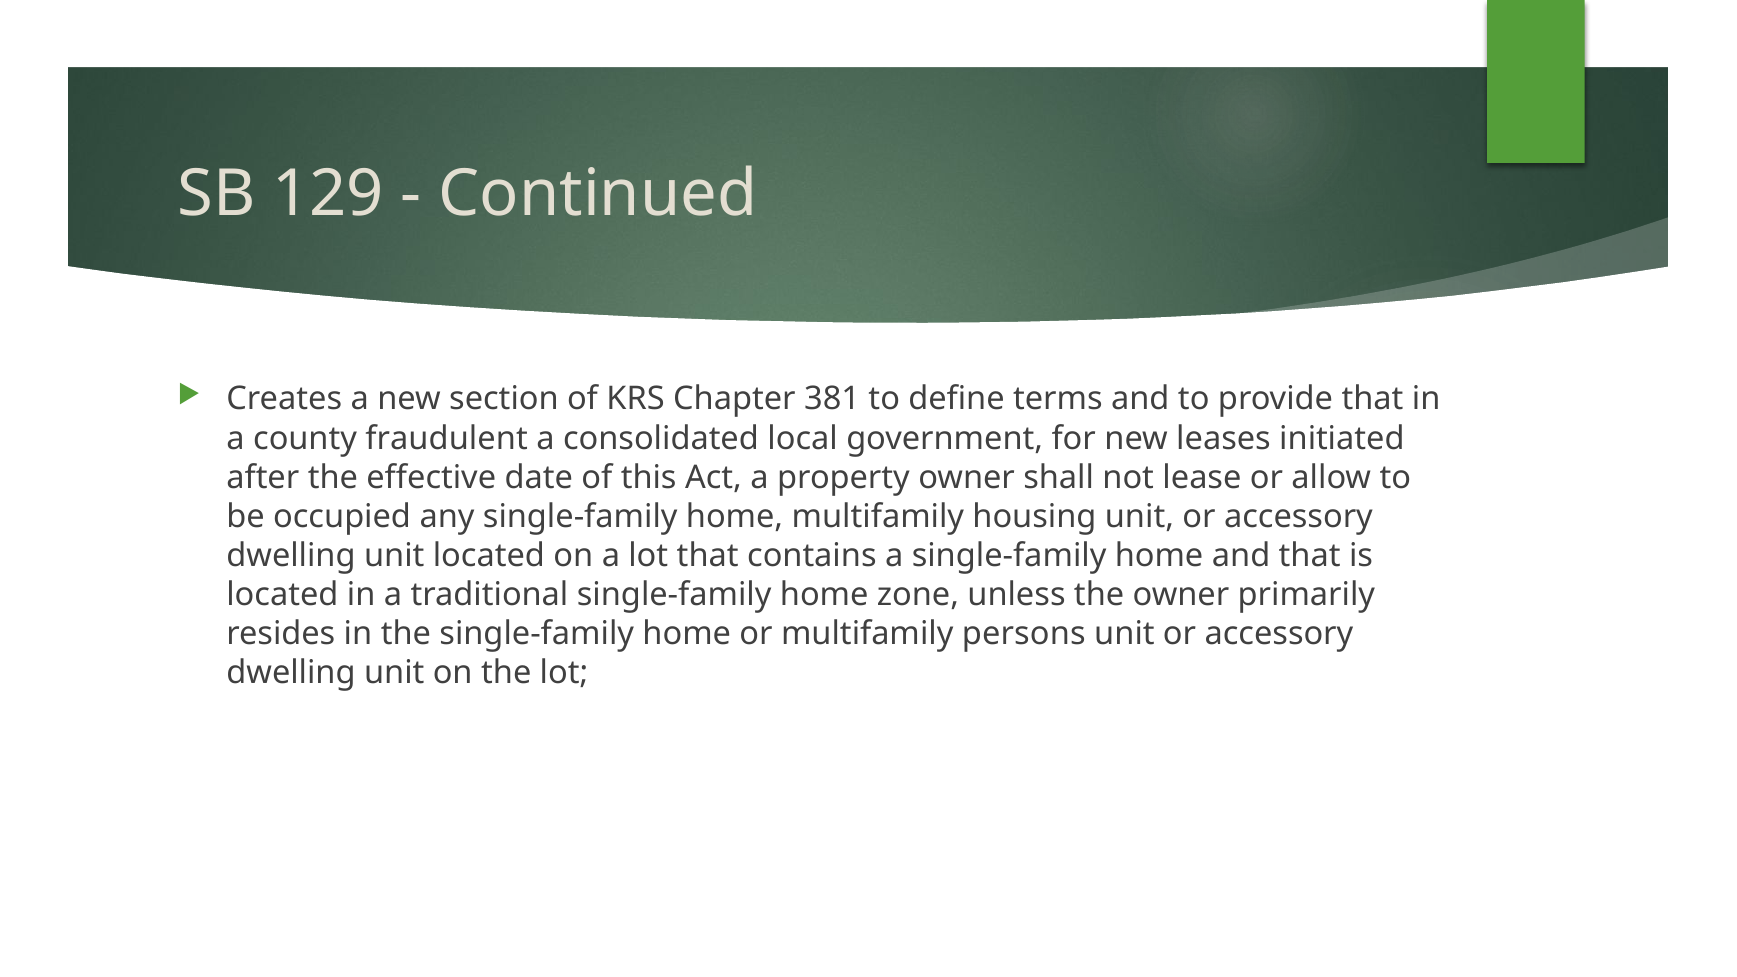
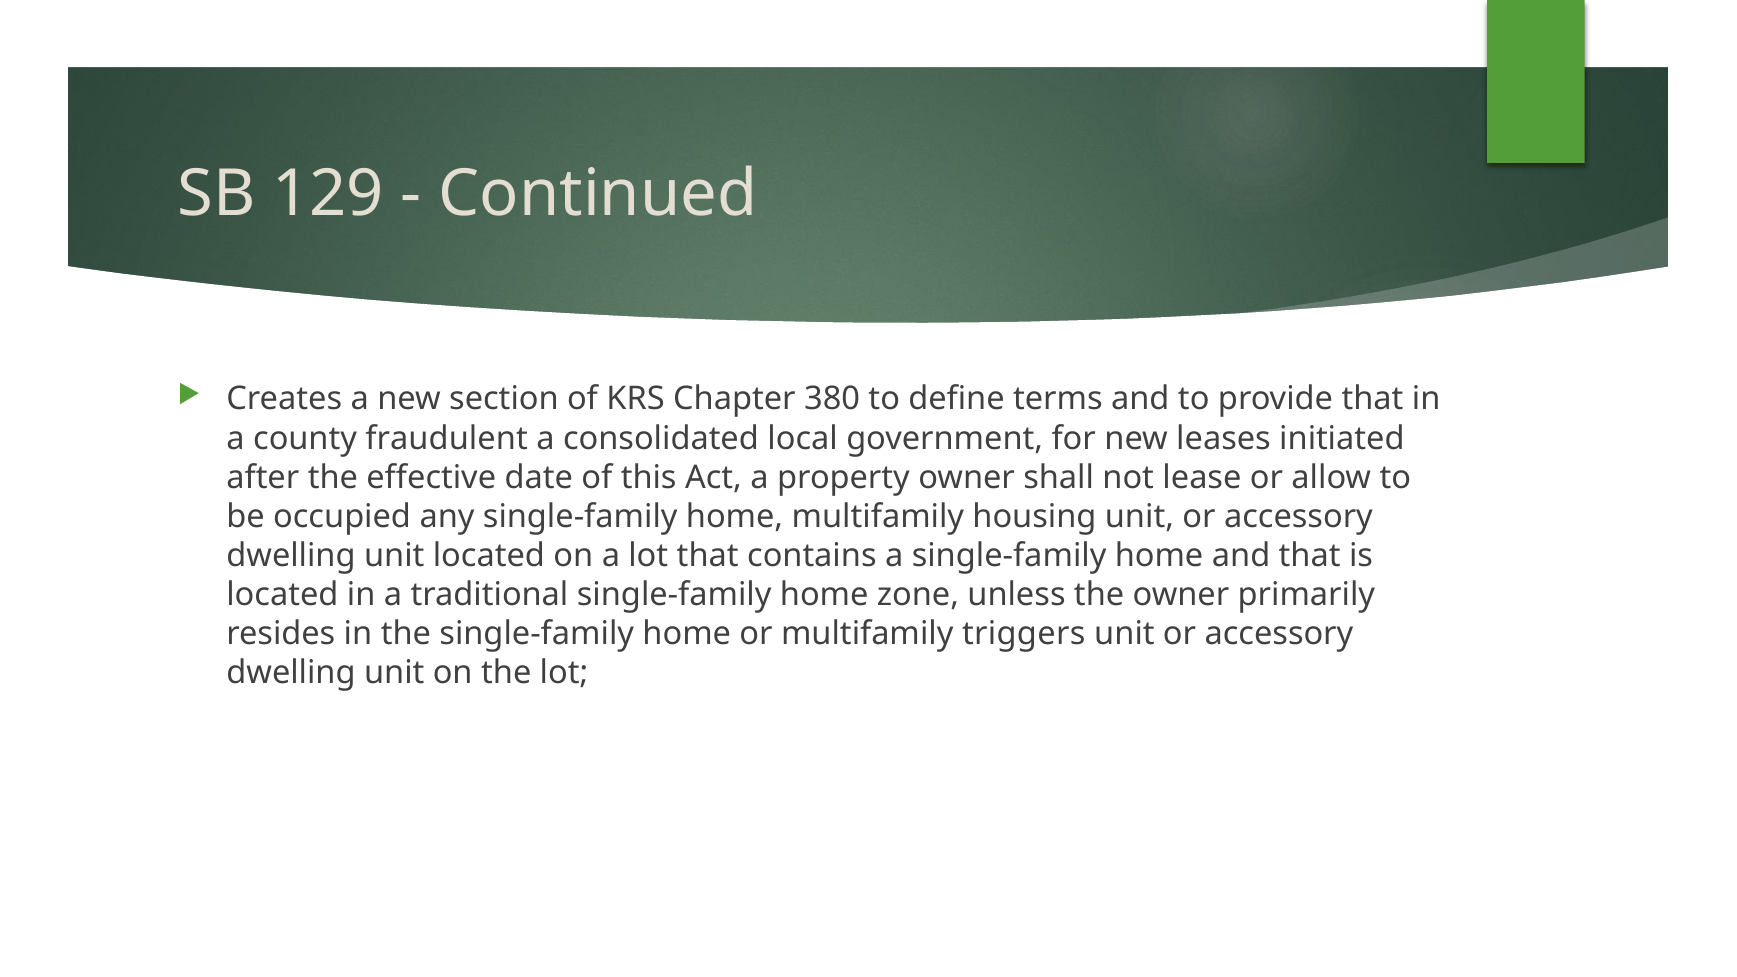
381: 381 -> 380 (832, 399)
persons: persons -> triggers (1024, 634)
